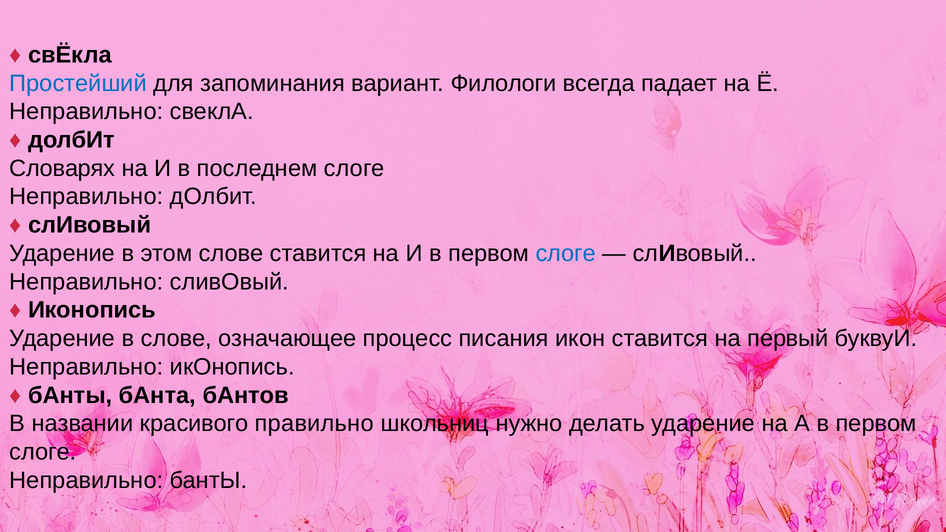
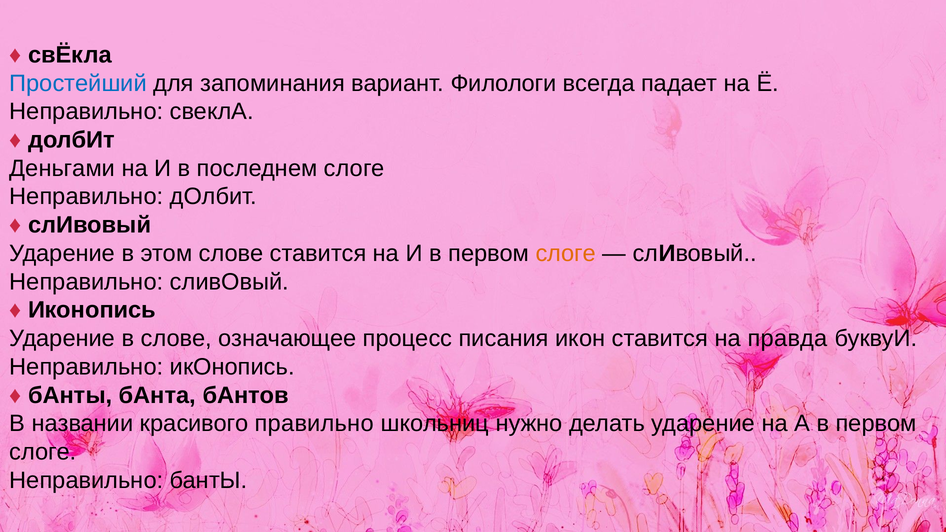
Словарях: Словарях -> Деньгами (62, 168)
слоге colour: blue -> orange (566, 254)
первый: первый -> правда (788, 339)
